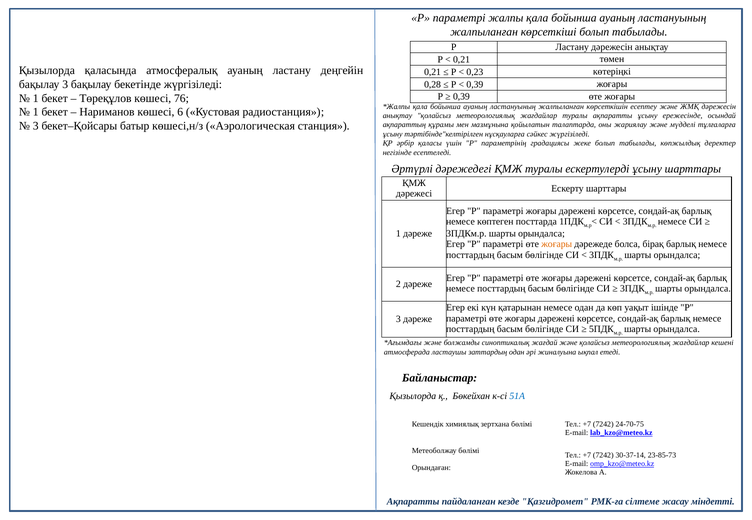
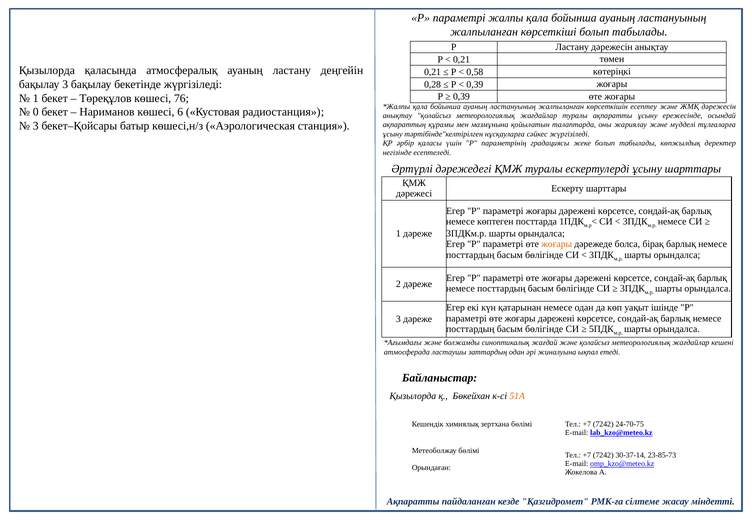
0,23: 0,23 -> 0,58 (475, 72)
1: 1 -> 0 (36, 112)
51А colour: blue -> orange (517, 396)
